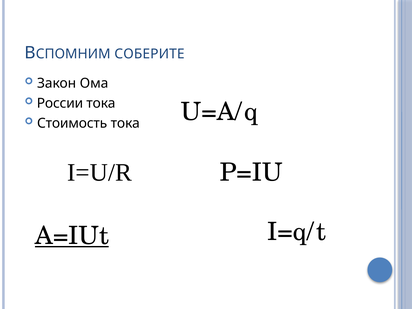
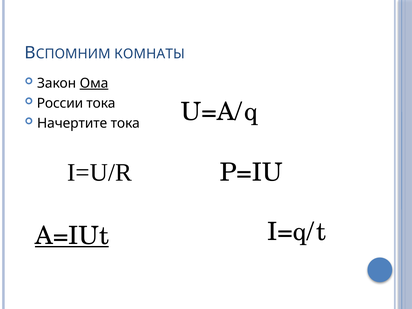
СОБЕРИТЕ: СОБЕРИТЕ -> КОМНАТЫ (149, 54)
Ома underline: none -> present (94, 83)
Стоимость: Стоимость -> Начертите (72, 123)
